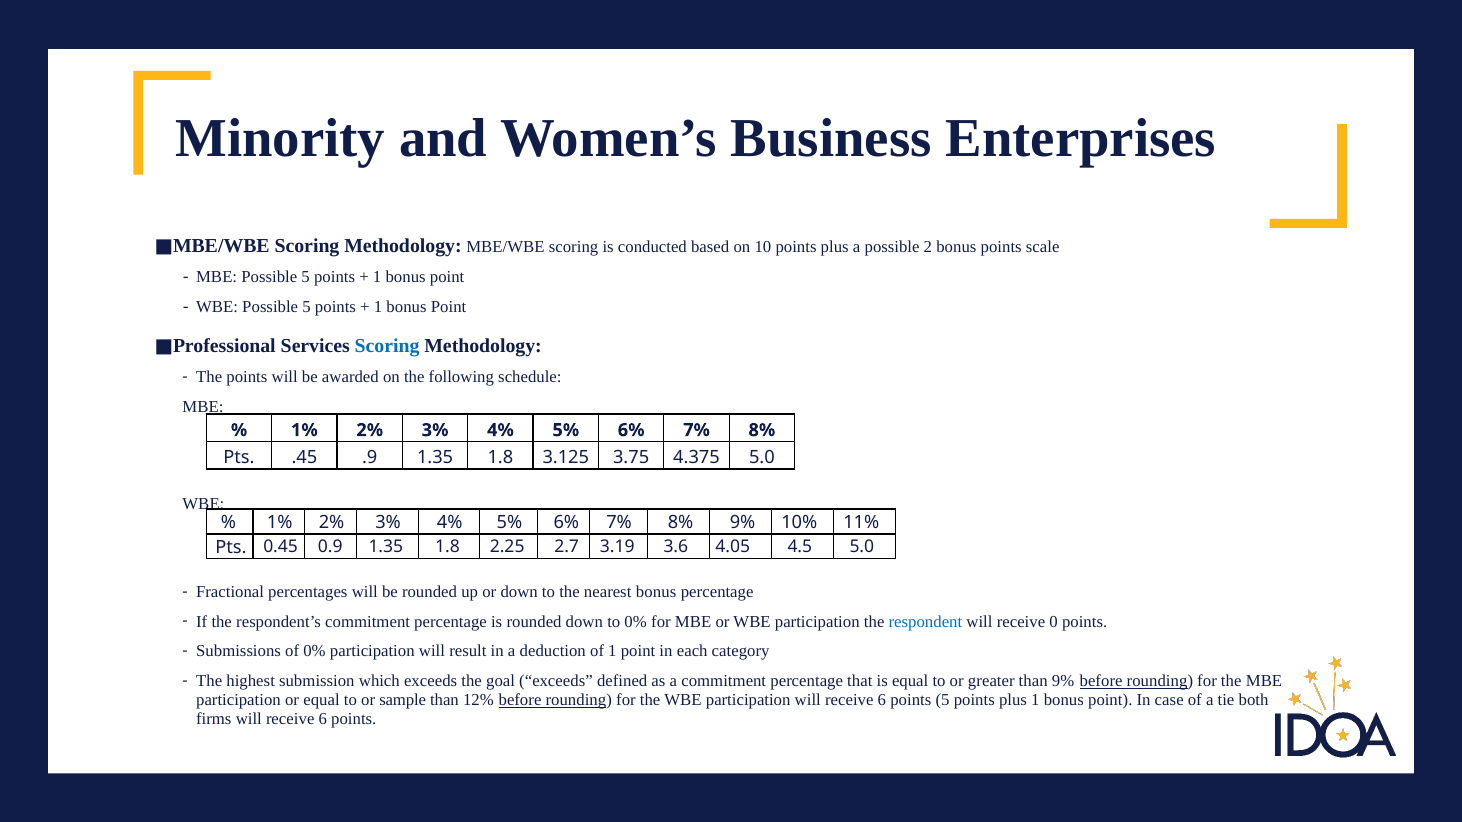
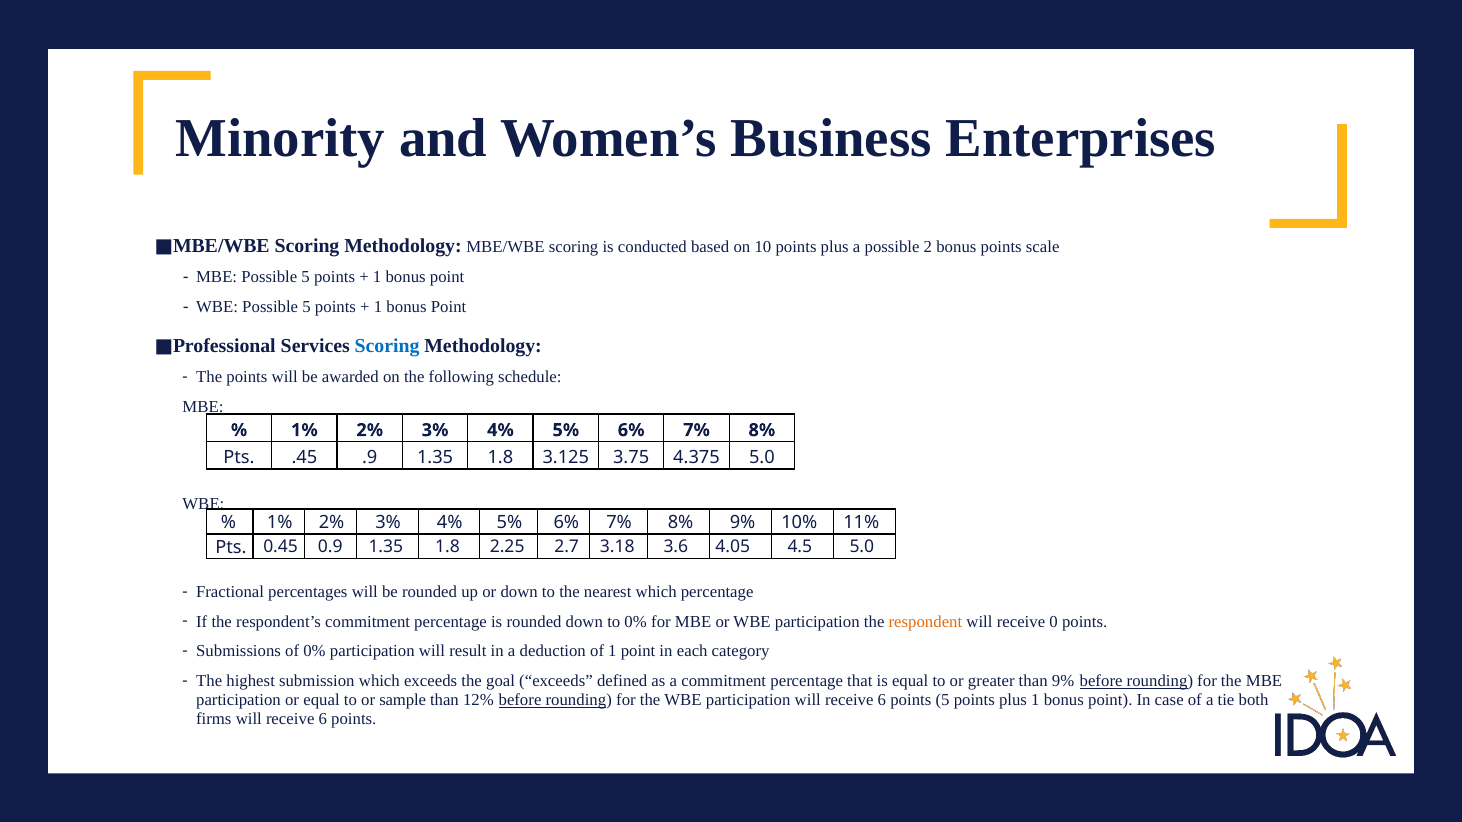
3.19: 3.19 -> 3.18 (617, 547)
nearest bonus: bonus -> which (656, 592)
respondent colour: blue -> orange (925, 622)
